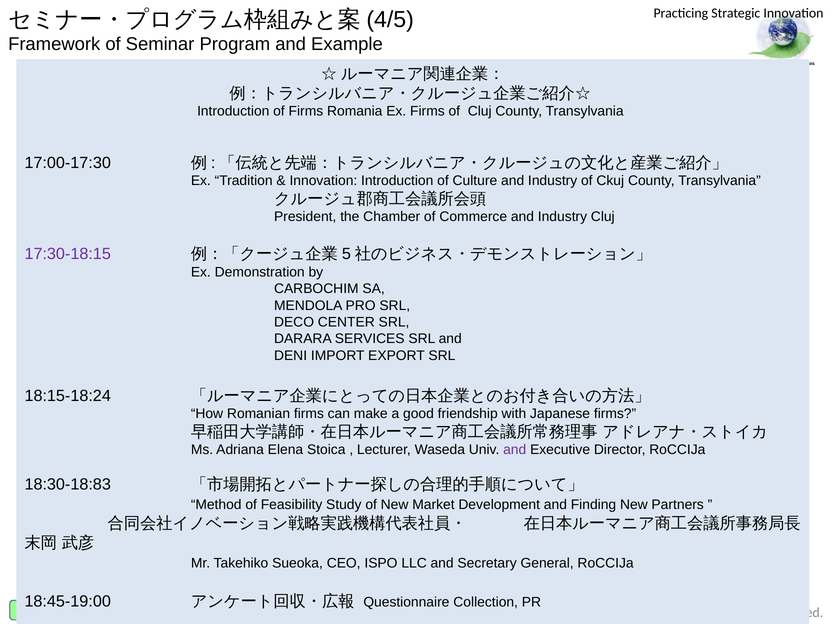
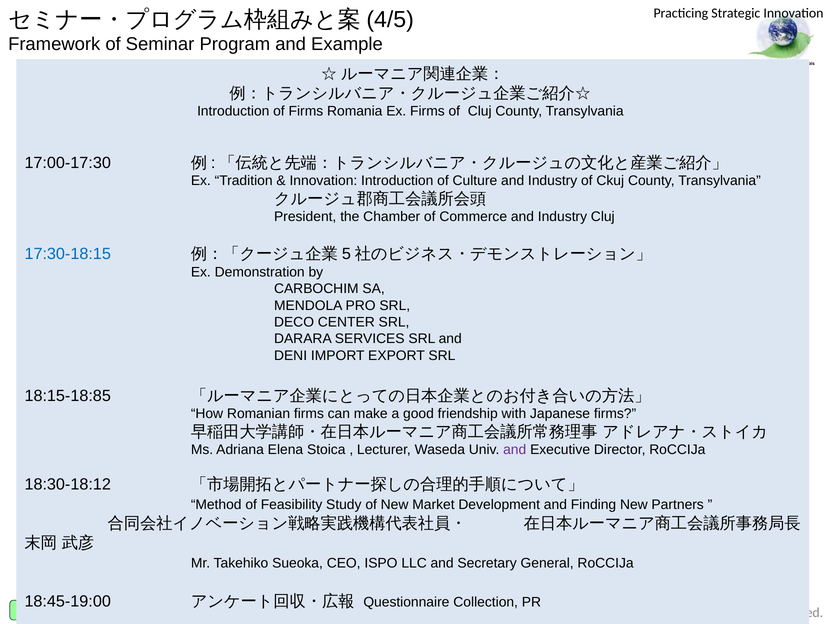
17:30-18:15 colour: purple -> blue (68, 254)
18:15-18:24: 18:15-18:24 -> 18:15-18:85 (68, 396)
18:30-18:83: 18:30-18:83 -> 18:30-18:12 (68, 485)
